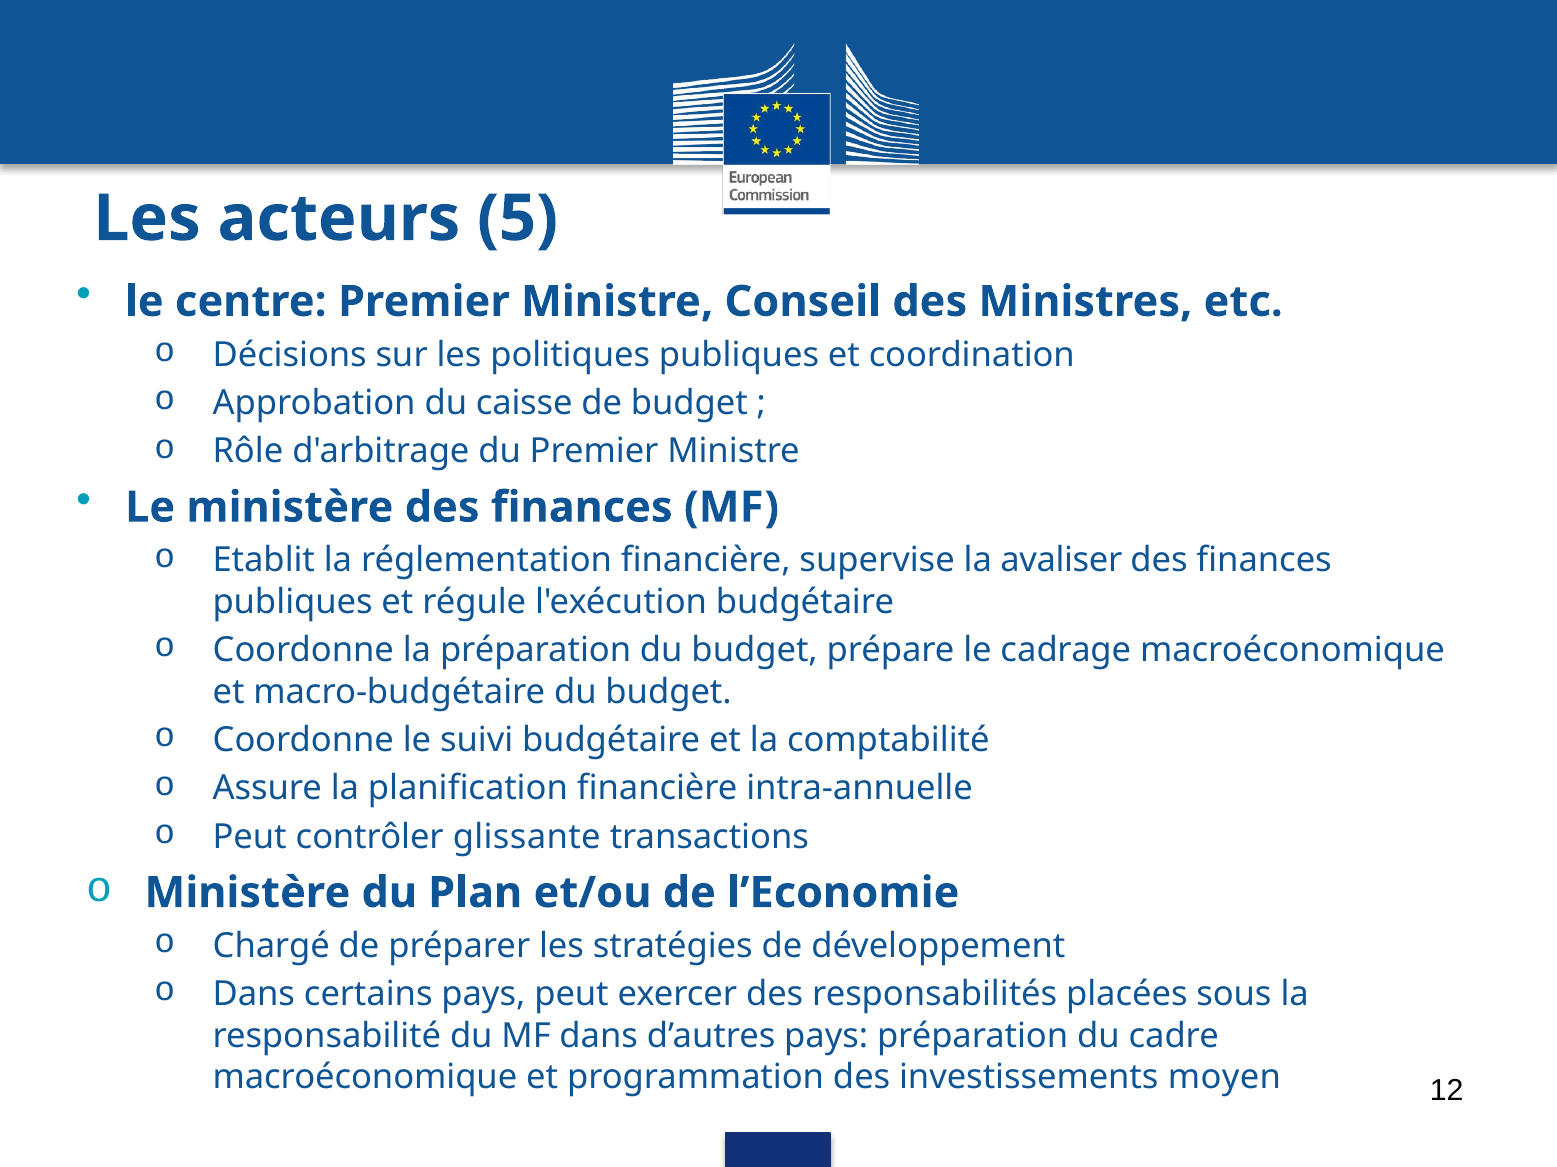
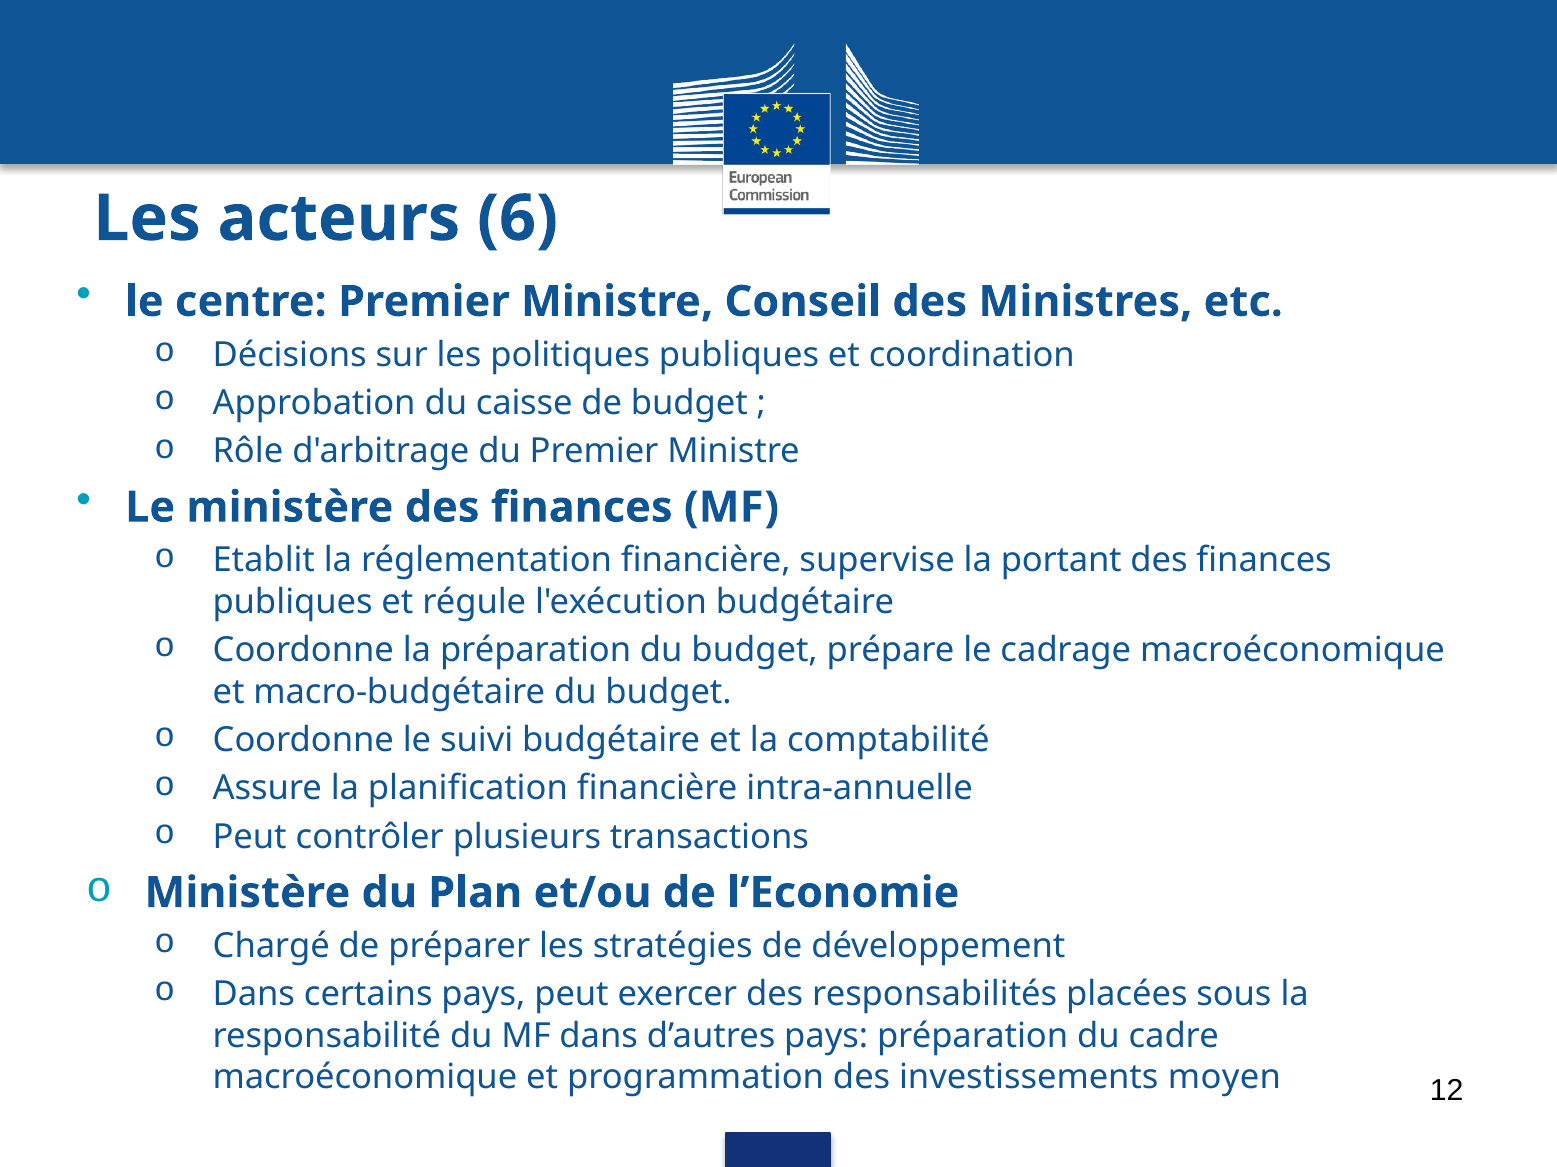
5: 5 -> 6 (518, 219)
avaliser: avaliser -> portant (1061, 561)
glissante: glissante -> plusieurs (527, 837)
